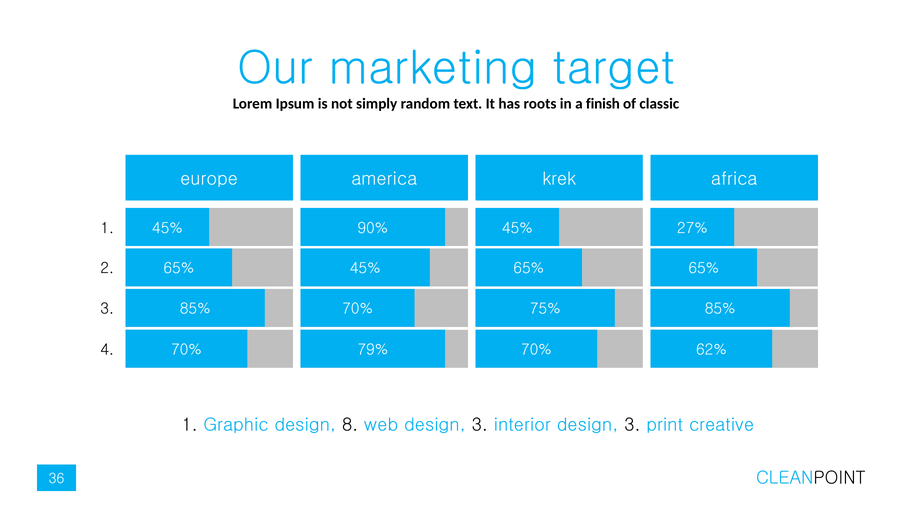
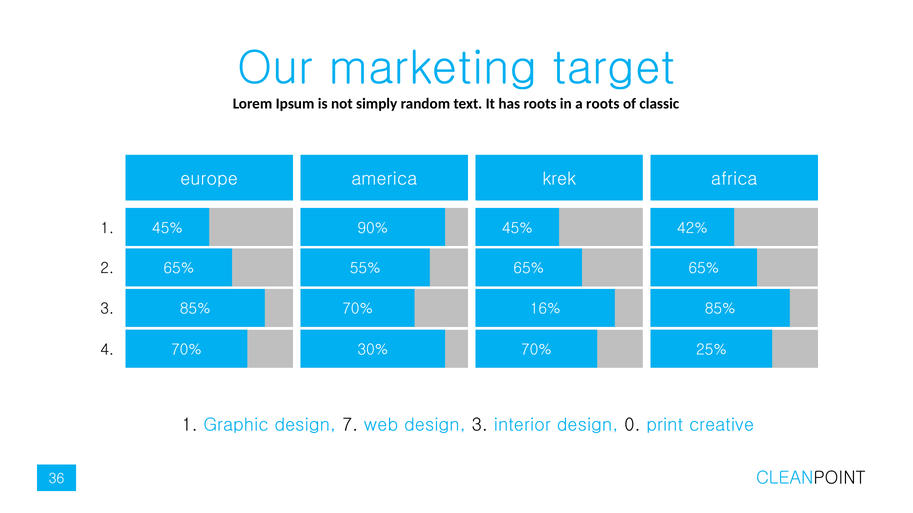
a finish: finish -> roots (603, 104)
27%: 27% -> 42% (692, 228)
45%: 45% -> 55% (365, 269)
75%: 75% -> 16% (545, 309)
79%: 79% -> 30% (373, 350)
62%: 62% -> 25% (711, 350)
8: 8 -> 7 (350, 425)
interior design 3: 3 -> 0 (632, 425)
